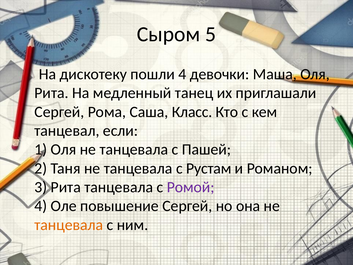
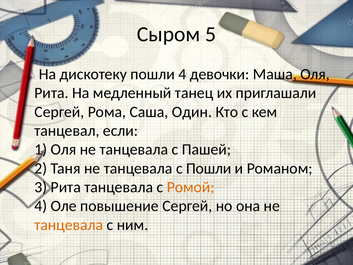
Класс: Класс -> Один (192, 112)
с Рустам: Рустам -> Пошли (209, 168)
Ромой colour: purple -> orange (191, 187)
